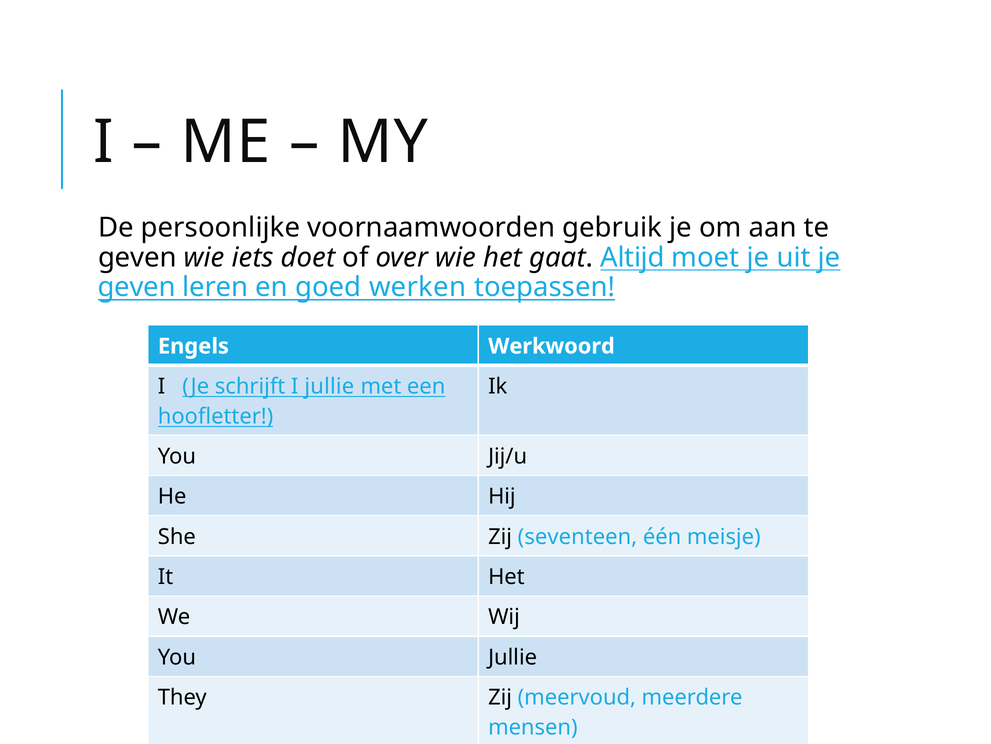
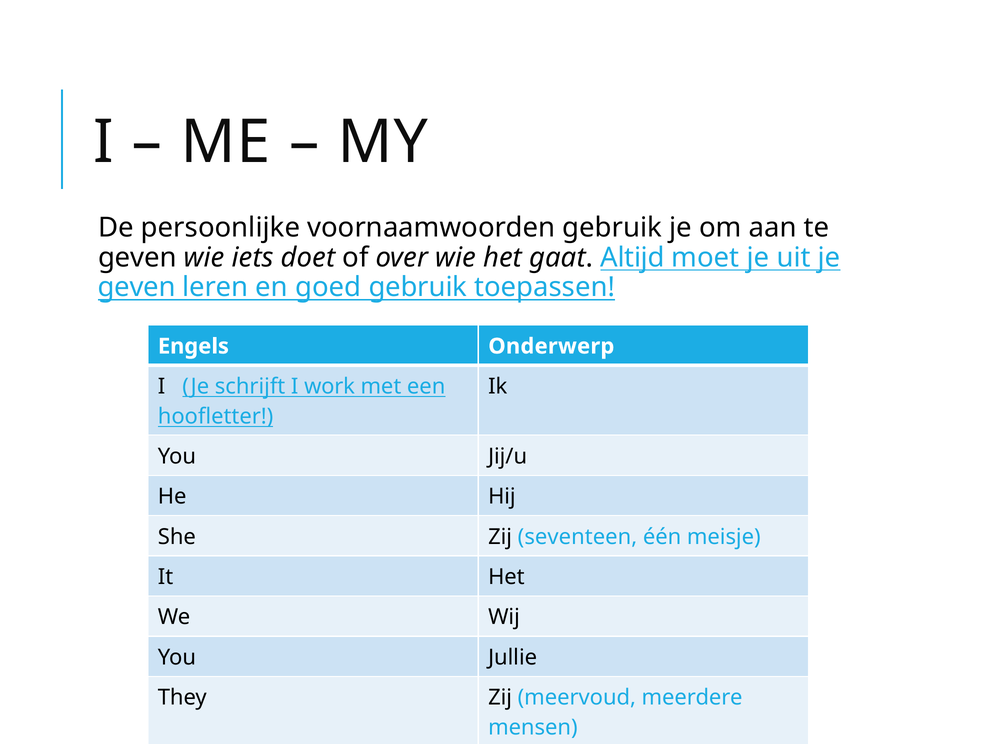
goed werken: werken -> gebruik (418, 287)
Werkwoord: Werkwoord -> Onderwerp (551, 346)
I jullie: jullie -> work (330, 386)
